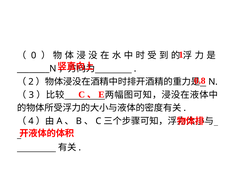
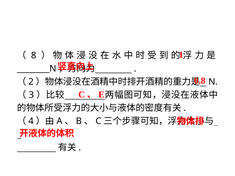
0: 0 -> 8 (34, 55)
